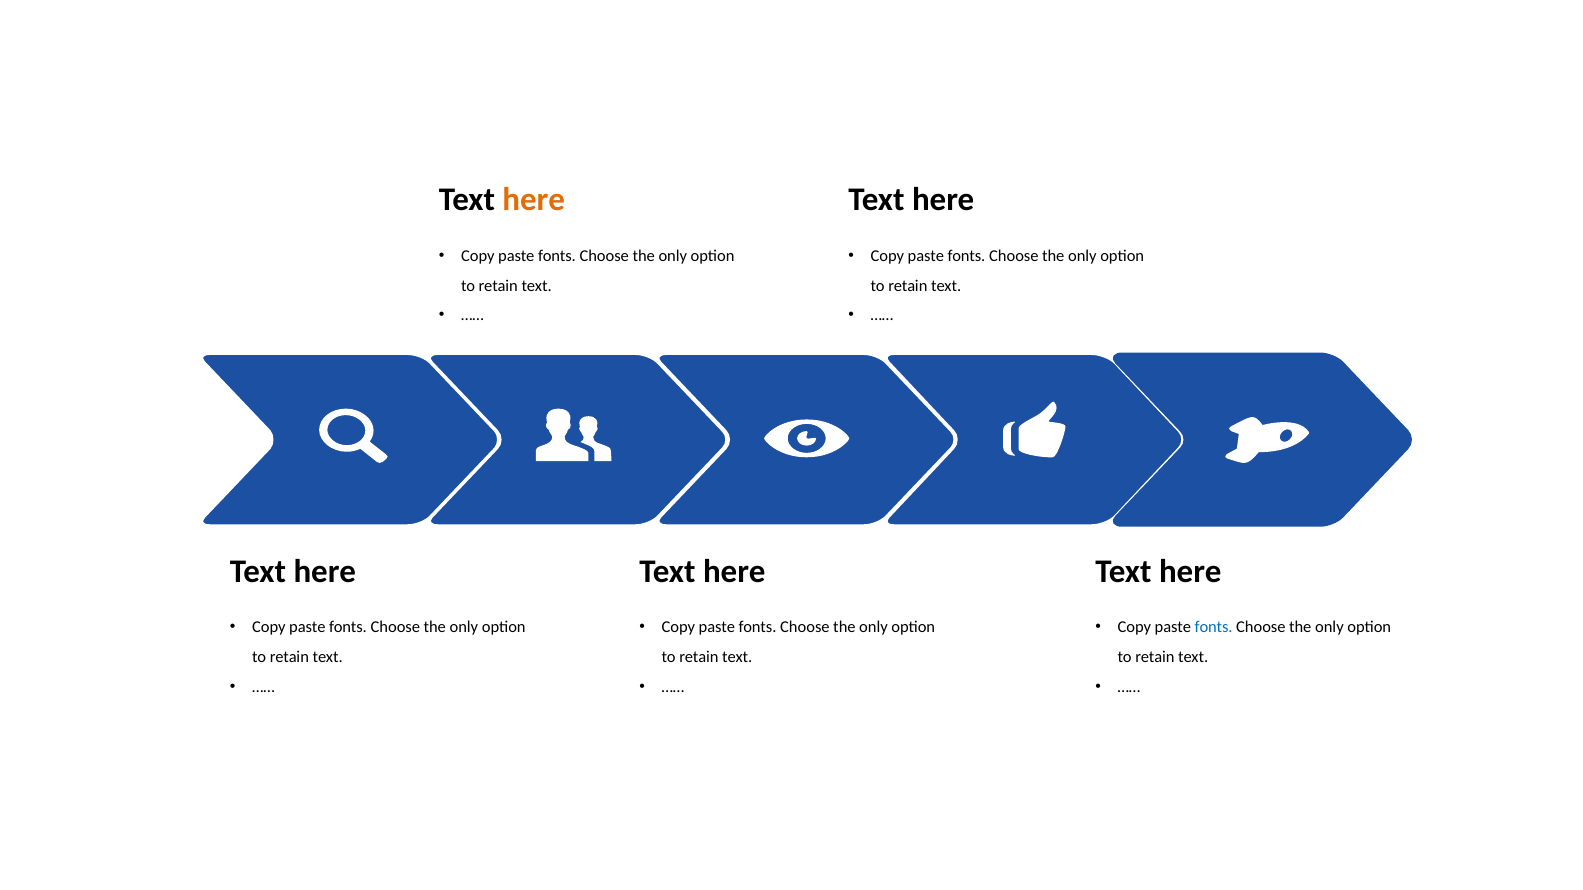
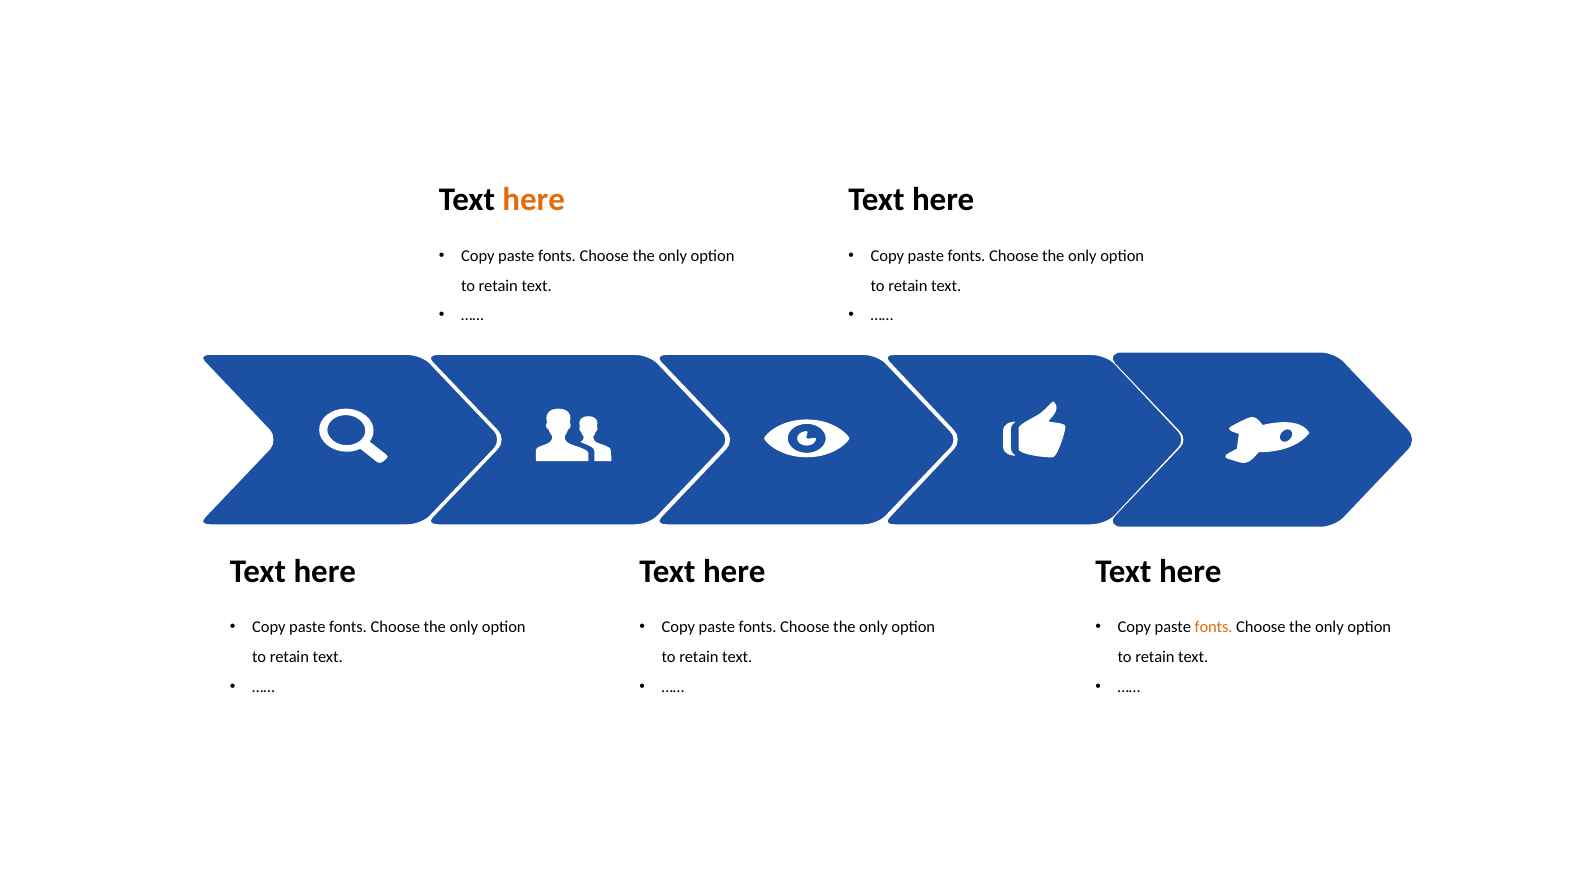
fonts colour: blue -> orange (1214, 628)
